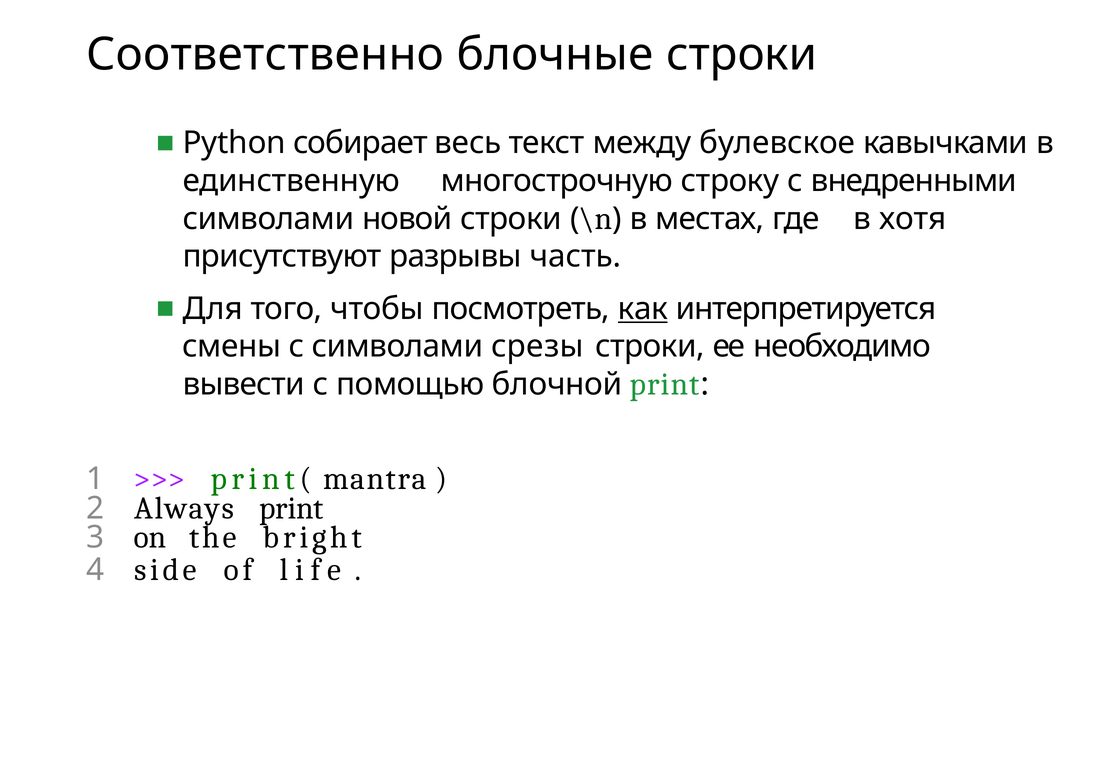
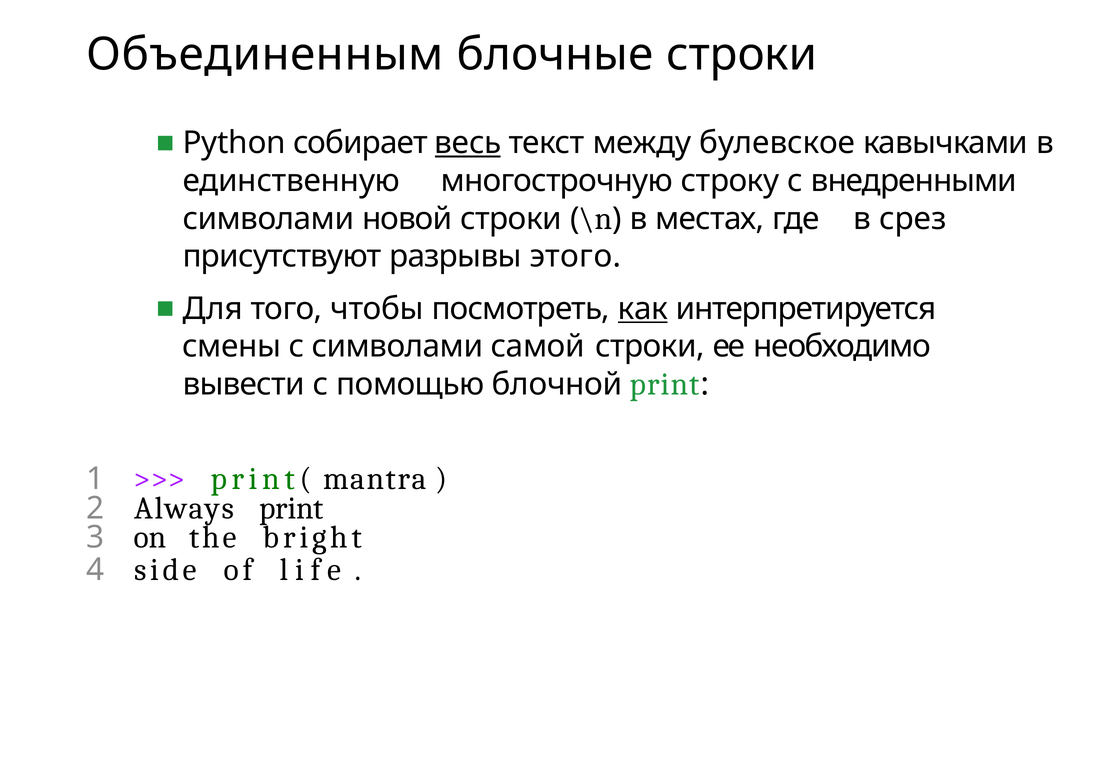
Соответственно: Соответственно -> Объединенным (265, 54)
весь underline: none -> present (468, 143)
хотя: хотя -> срез (913, 219)
часть: часть -> этого (575, 256)
срезы: срезы -> самой (538, 347)
